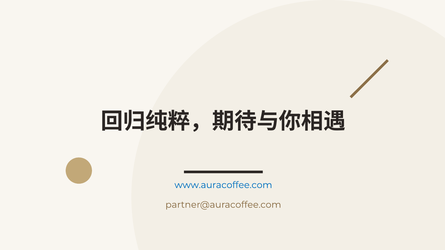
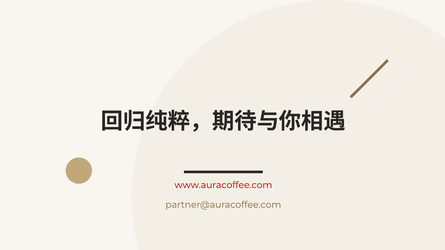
www.auracoffee.com colour: blue -> red (223, 185)
